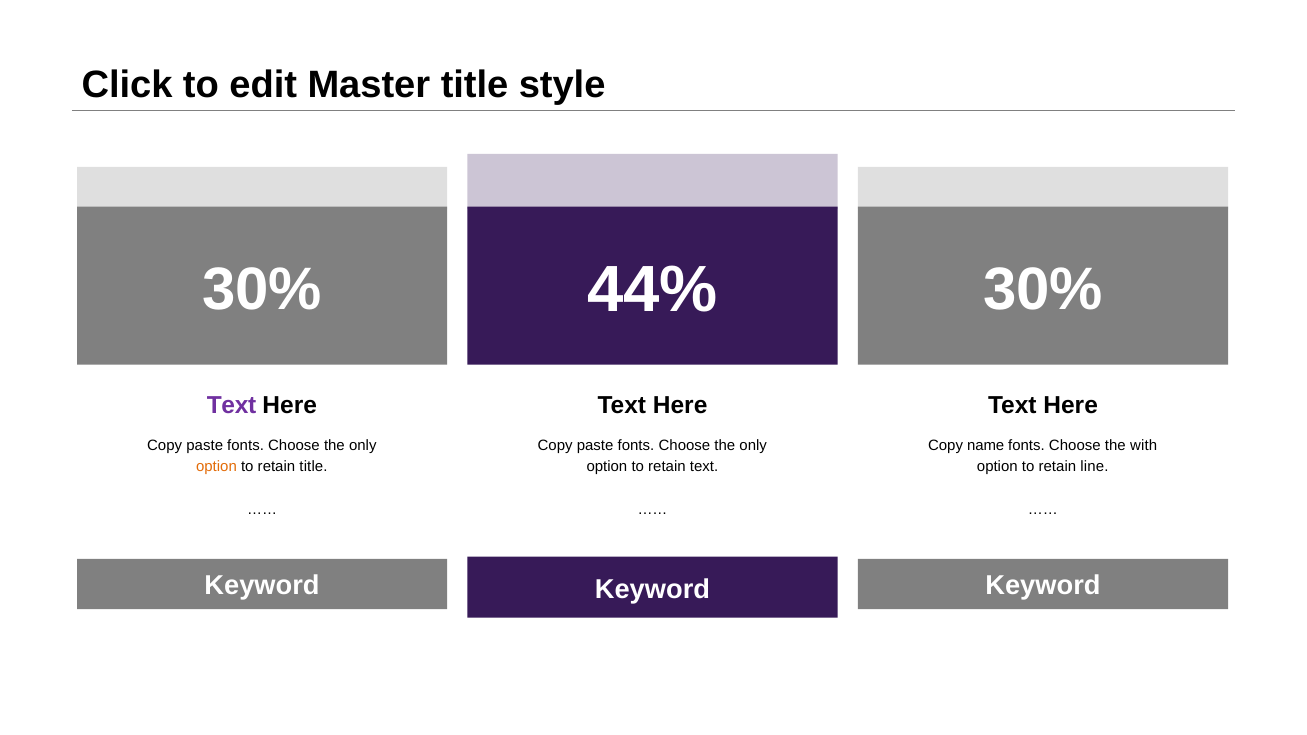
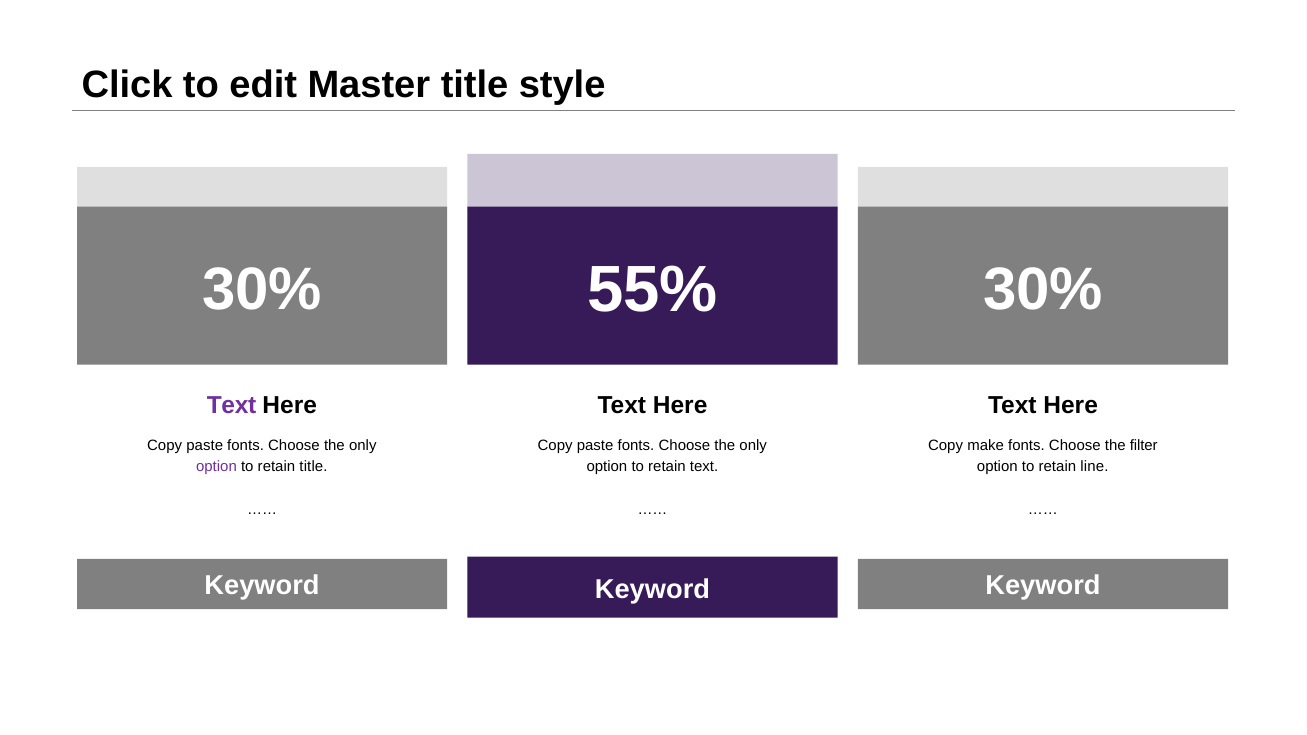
44%: 44% -> 55% (653, 290)
name: name -> make (986, 445)
with: with -> filter (1144, 445)
option colour: orange -> purple (216, 467)
